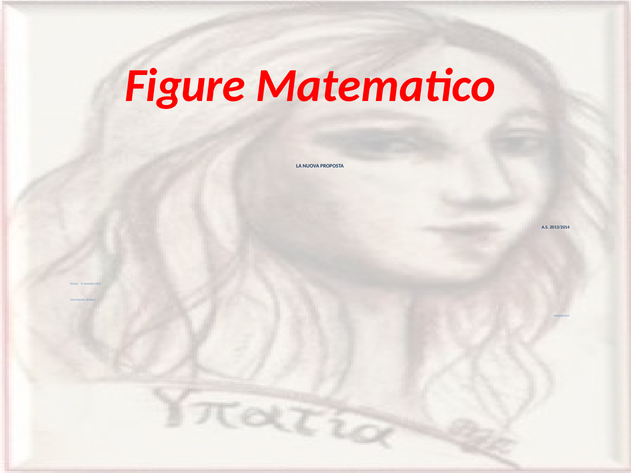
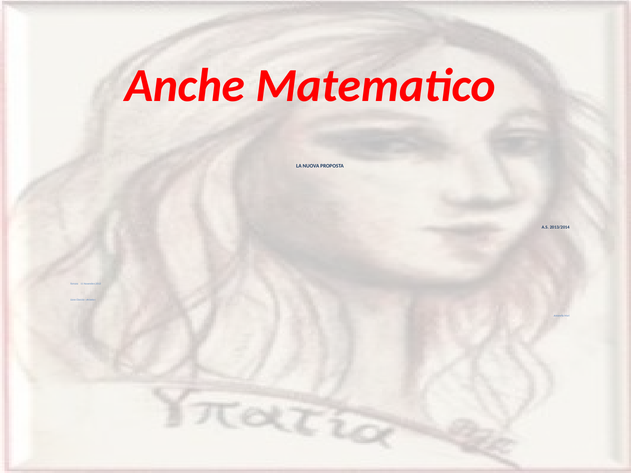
Figure: Figure -> Anche (185, 86)
